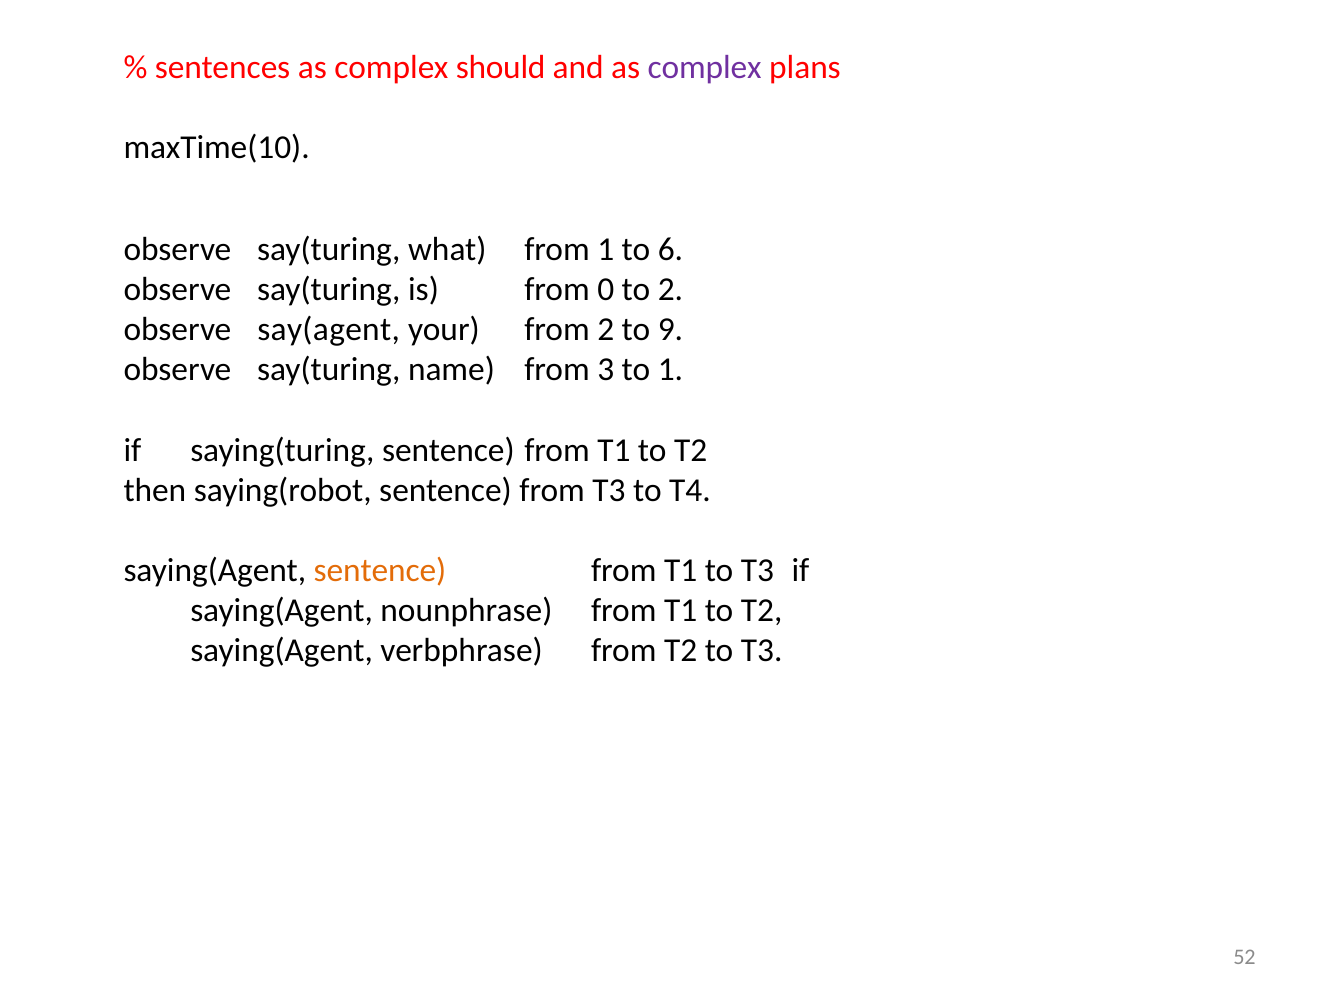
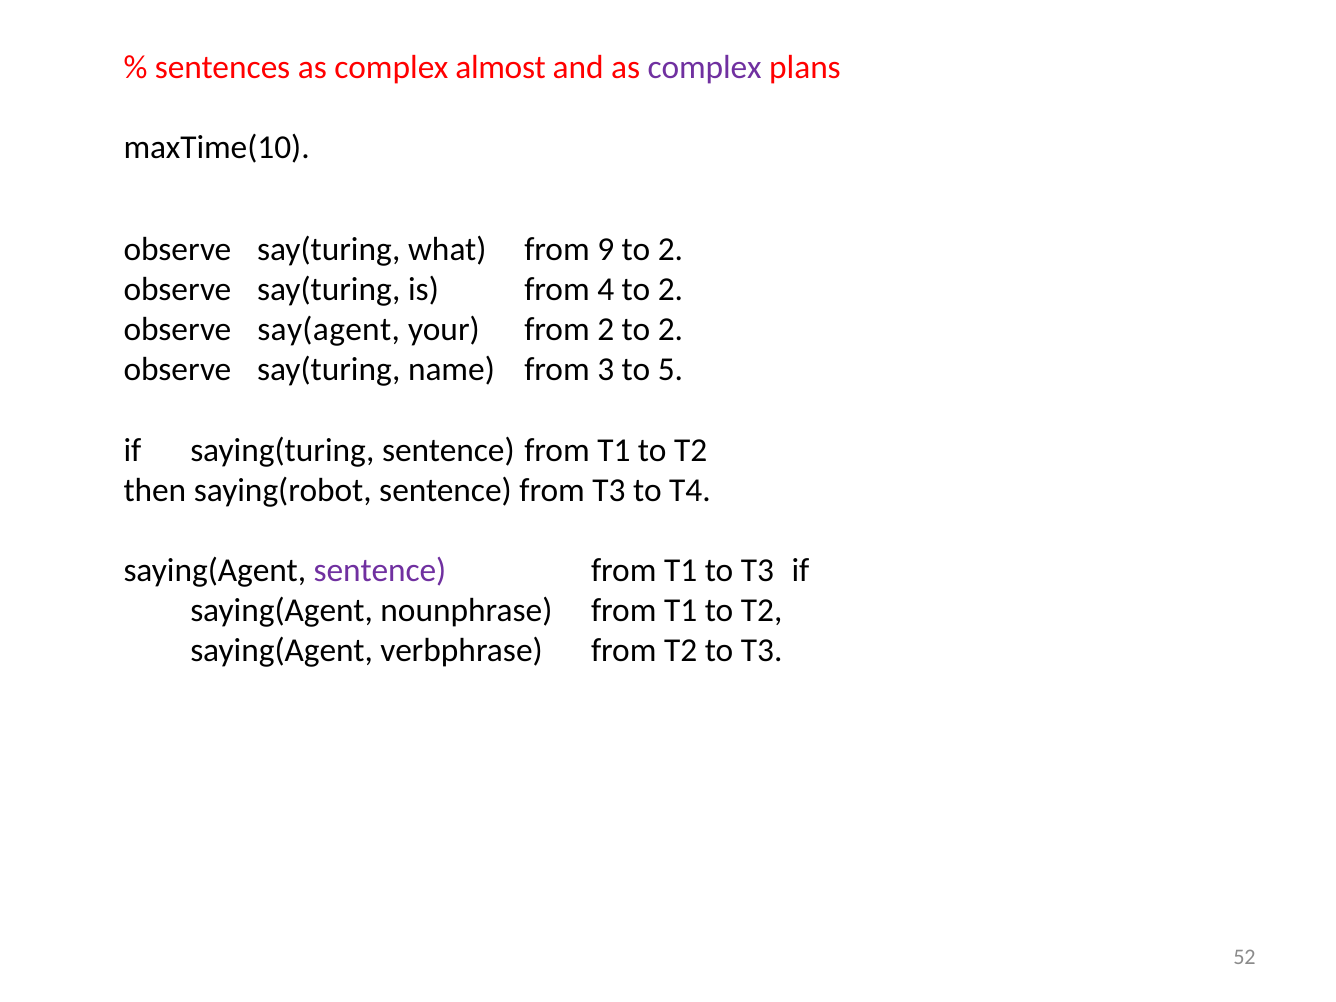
should: should -> almost (501, 67)
from 1: 1 -> 9 (606, 250)
6: 6 -> 2 (670, 250)
0: 0 -> 4 (606, 290)
2 to 9: 9 -> 2 (670, 330)
to 1: 1 -> 5 (670, 370)
sentence colour: orange -> purple (380, 570)
